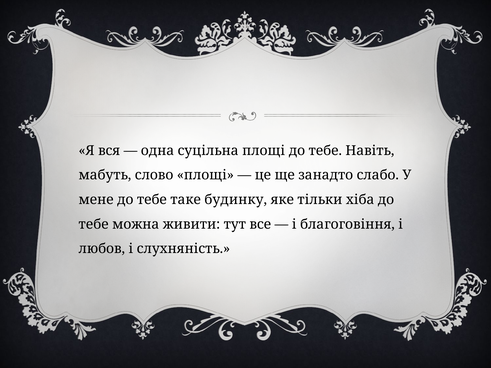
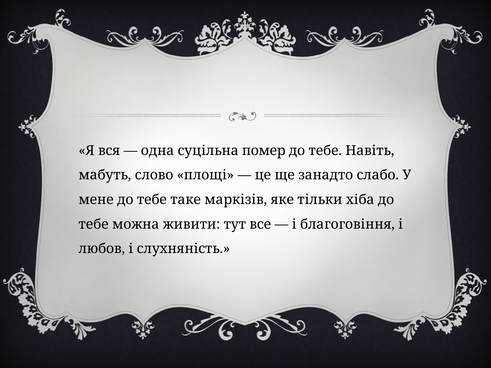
суцільна площі: площі -> помер (264, 151)
будинку: будинку -> маркізів (236, 200)
